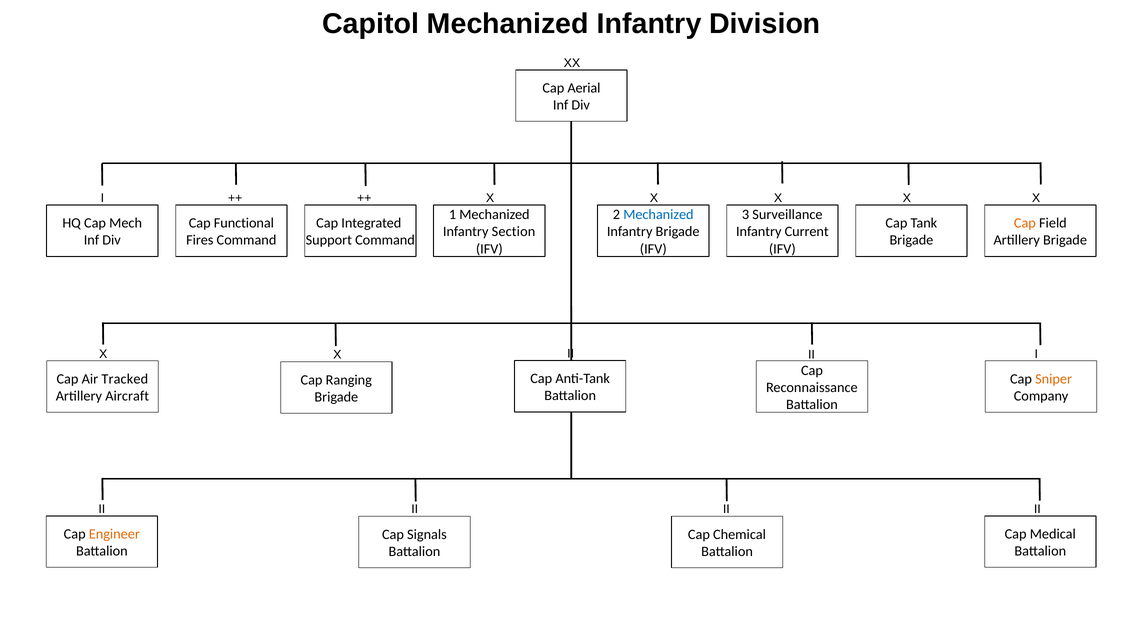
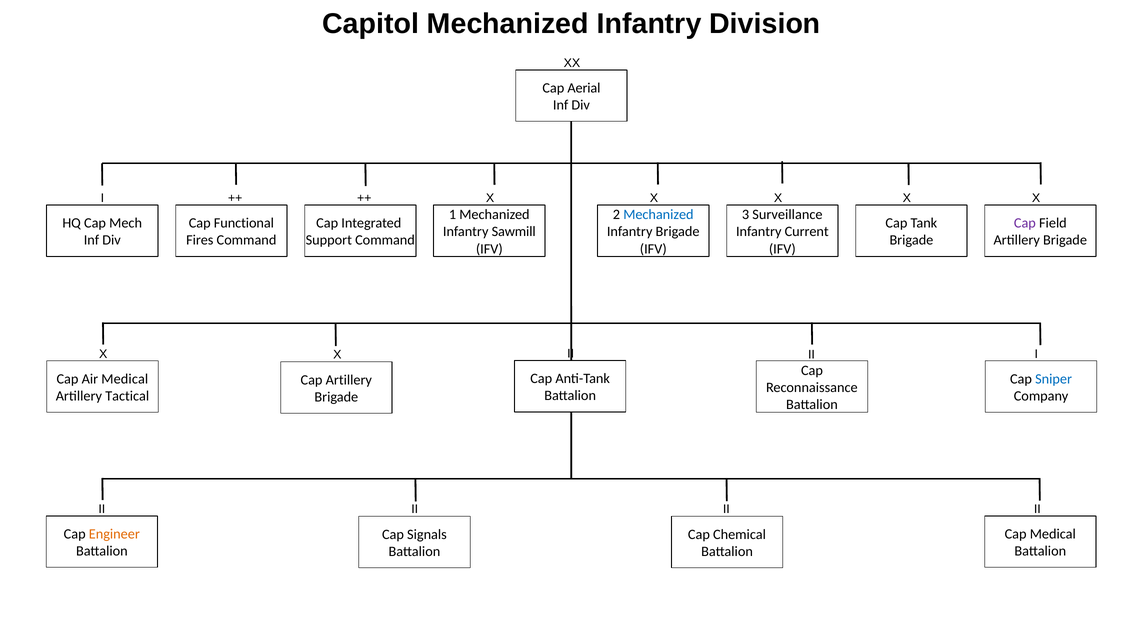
Cap colour: orange -> purple (1025, 223)
Section: Section -> Sawmill (514, 232)
Air Tracked: Tracked -> Medical (125, 379)
Sniper colour: orange -> blue (1054, 379)
Cap Ranging: Ranging -> Artillery (349, 380)
Aircraft: Aircraft -> Tactical (127, 396)
